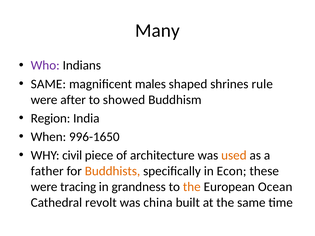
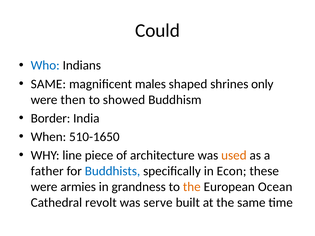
Many: Many -> Could (158, 30)
Who colour: purple -> blue (45, 65)
rule: rule -> only (262, 84)
after: after -> then (73, 100)
Region: Region -> Border (51, 118)
996-1650: 996-1650 -> 510-1650 (94, 137)
civil: civil -> line (72, 155)
Buddhists colour: orange -> blue (113, 171)
tracing: tracing -> armies (78, 187)
china: china -> serve (158, 203)
